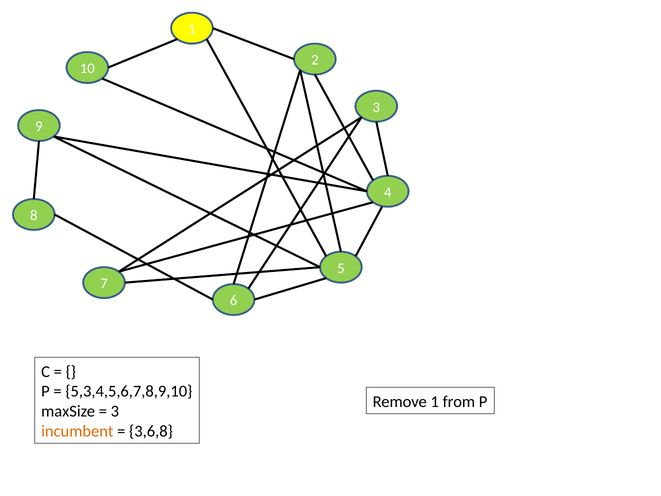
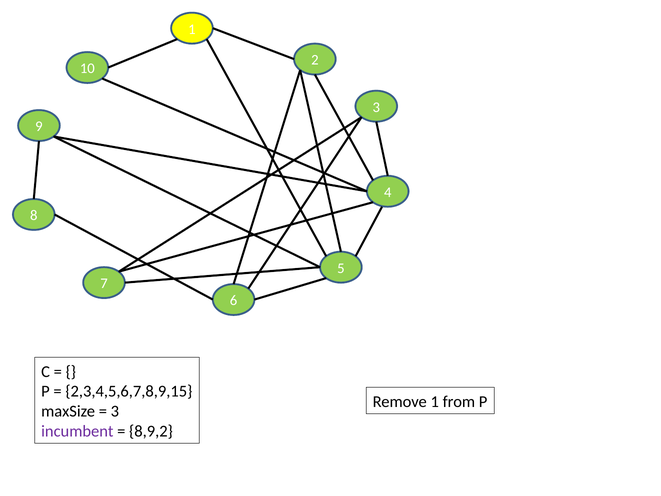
5,3,4,5,6,7,8,9,10: 5,3,4,5,6,7,8,9,10 -> 2,3,4,5,6,7,8,9,15 (129, 391)
incumbent colour: orange -> purple (77, 431)
3,6,8: 3,6,8 -> 8,9,2 (151, 431)
